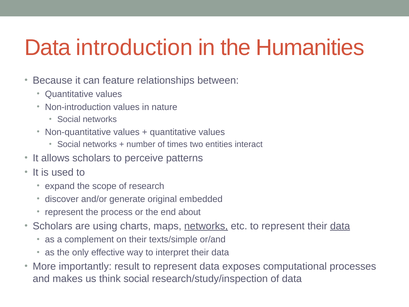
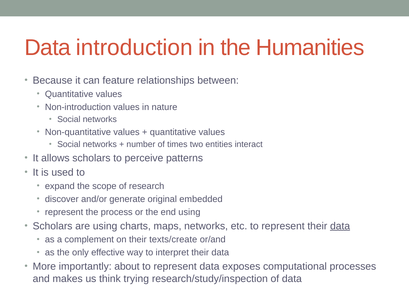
end about: about -> using (189, 212)
networks underline: present -> none (206, 226)
texts/simple: texts/simple -> texts/create (173, 239)
result: result -> about (127, 266)
think social: social -> trying (136, 279)
